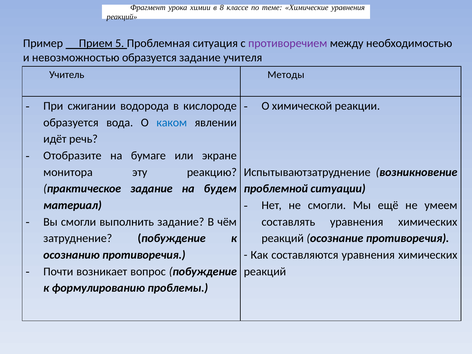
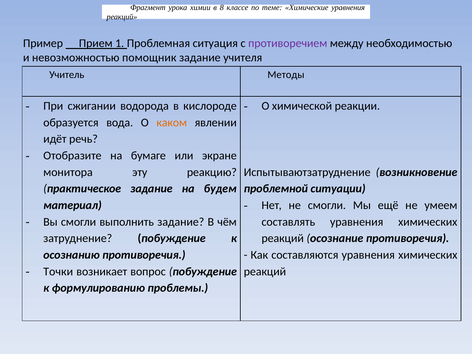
5: 5 -> 1 (120, 43)
невозможностью образуется: образуется -> помощник (149, 58)
каком colour: blue -> orange (172, 122)
Почти: Почти -> Точки (58, 272)
